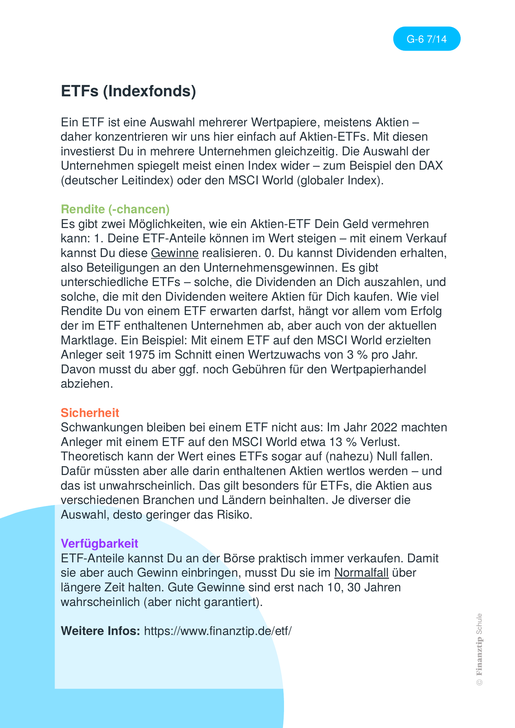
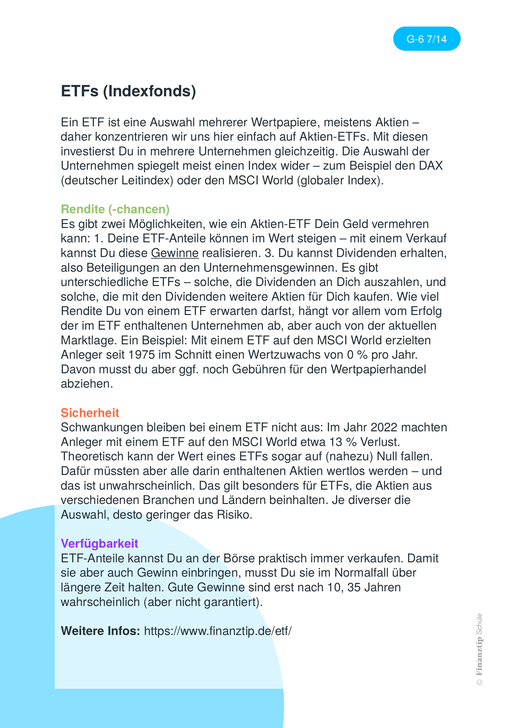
0: 0 -> 3 (270, 253)
3: 3 -> 0 (350, 355)
Normalfall underline: present -> none (362, 573)
30: 30 -> 35 (354, 588)
